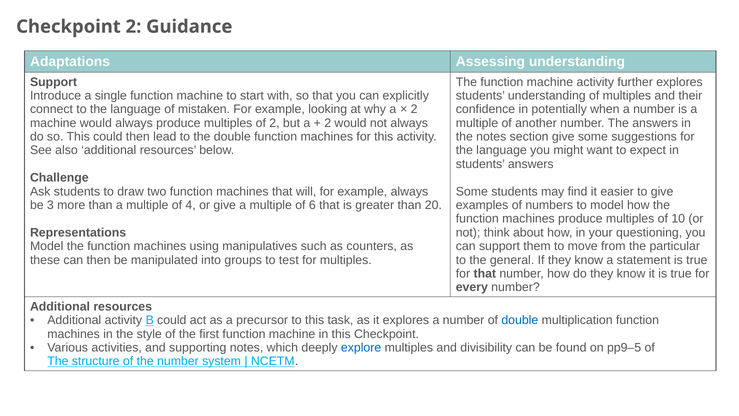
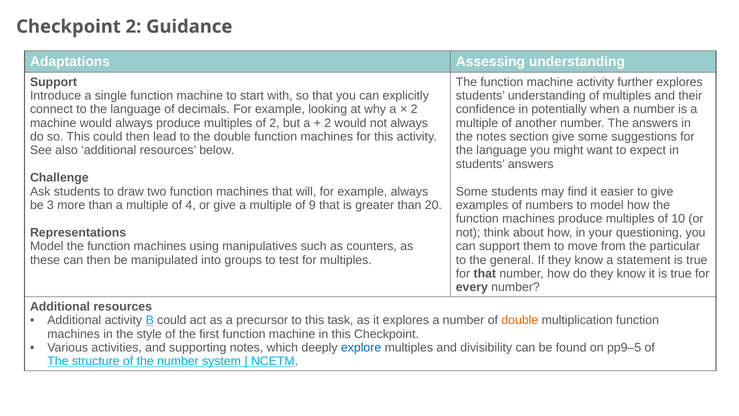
mistaken: mistaken -> decimals (204, 109)
6: 6 -> 9 (312, 205)
double colour: blue -> orange (520, 320)
